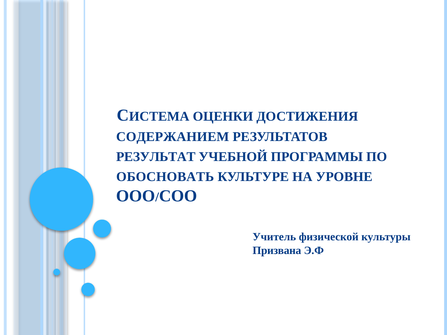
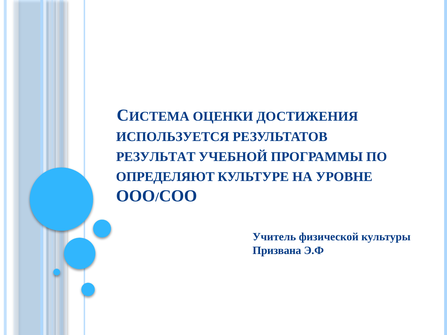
СОДЕРЖАНИЕМ: СОДЕРЖАНИЕМ -> ИСПОЛЬЗУЕТСЯ (173, 137)
ОБОСНОВАТЬ: ОБОСНОВАТЬ -> ОПРЕДЕЛЯЮТ (165, 177)
